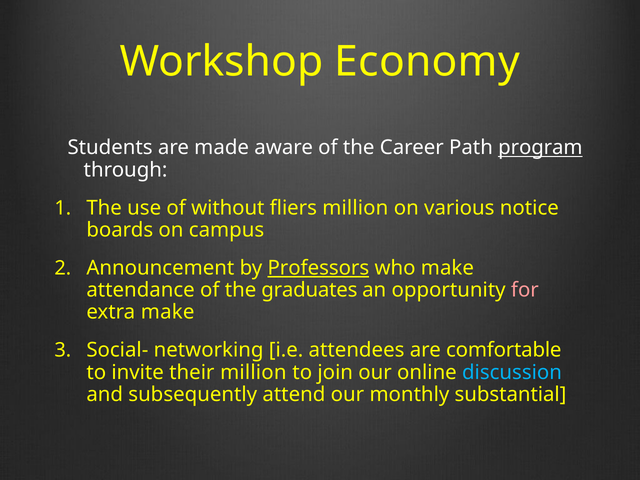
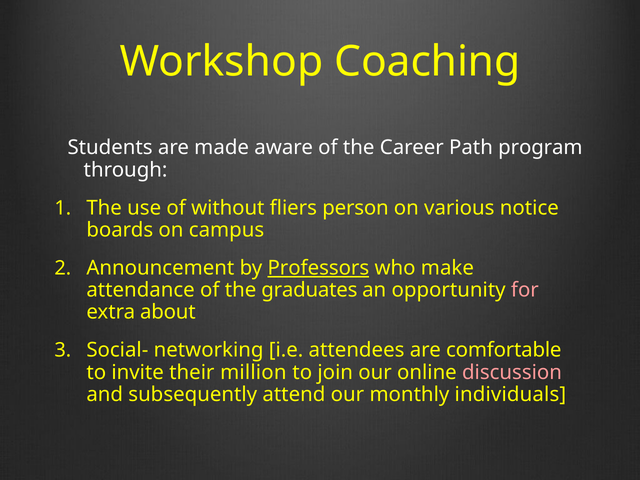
Economy: Economy -> Coaching (427, 61)
program underline: present -> none (540, 148)
fliers million: million -> person (356, 208)
extra make: make -> about (168, 312)
discussion colour: light blue -> pink (512, 372)
substantial: substantial -> individuals (510, 394)
